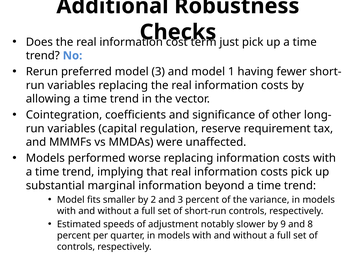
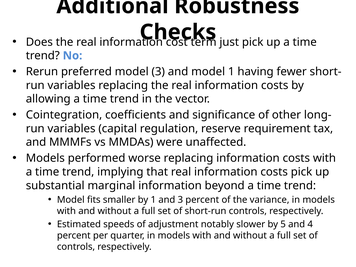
by 2: 2 -> 1 (153, 200)
9: 9 -> 5 (283, 224)
8: 8 -> 4 (310, 224)
